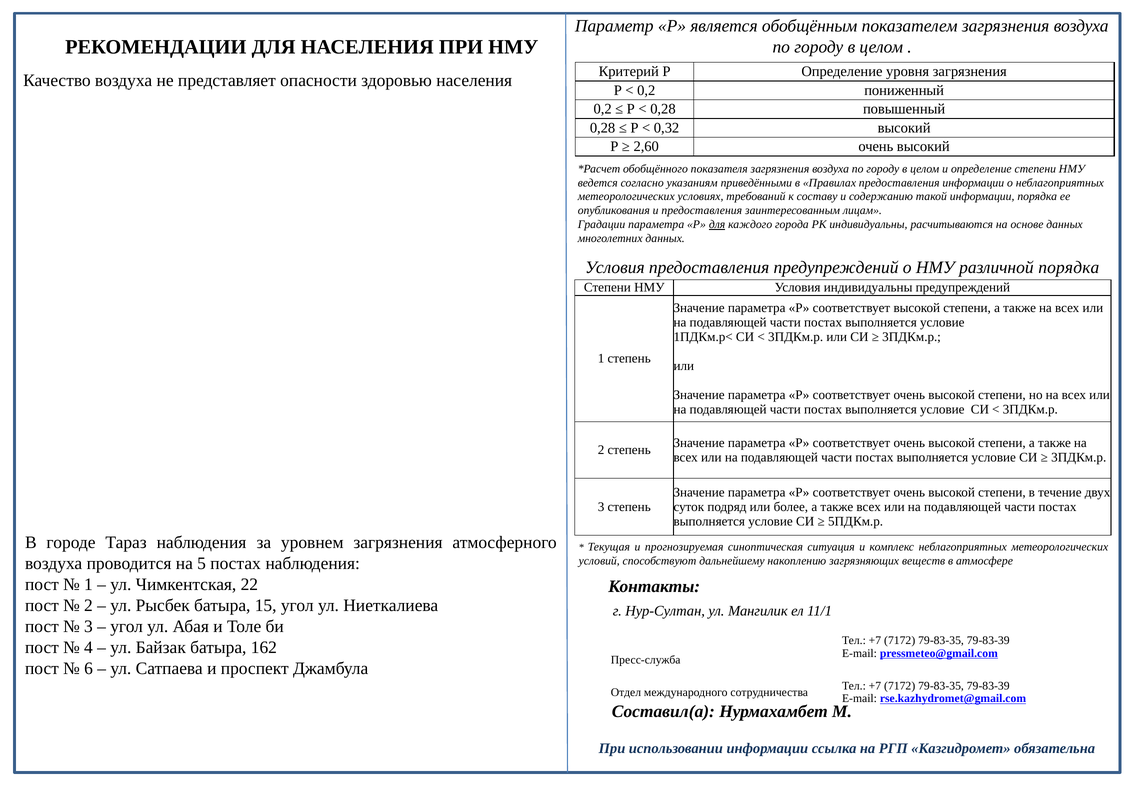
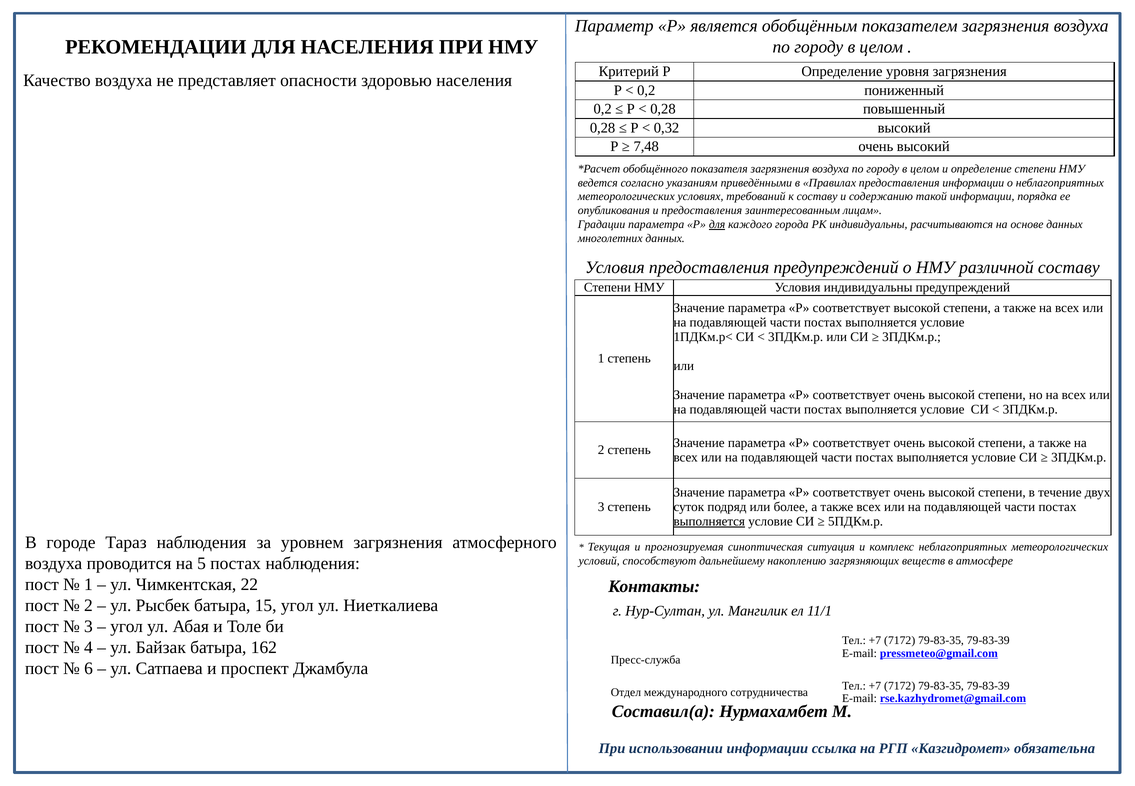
2,60: 2,60 -> 7,48 (646, 146)
различной порядка: порядка -> составу (1069, 268)
выполняется underline: none -> present (709, 521)
